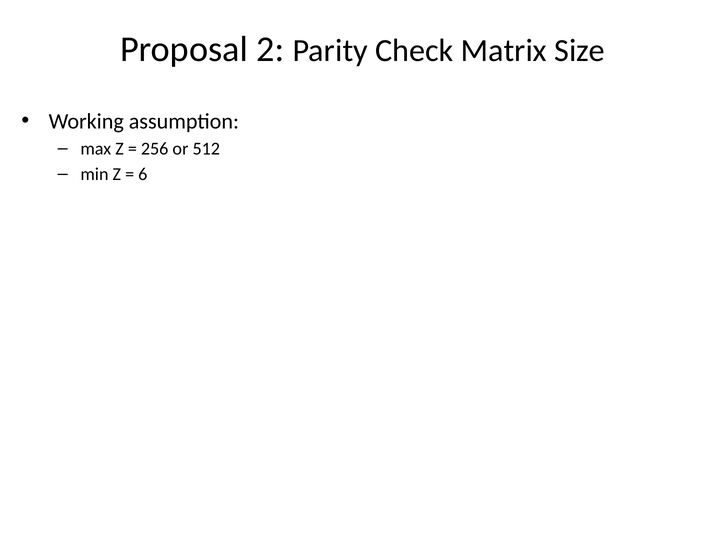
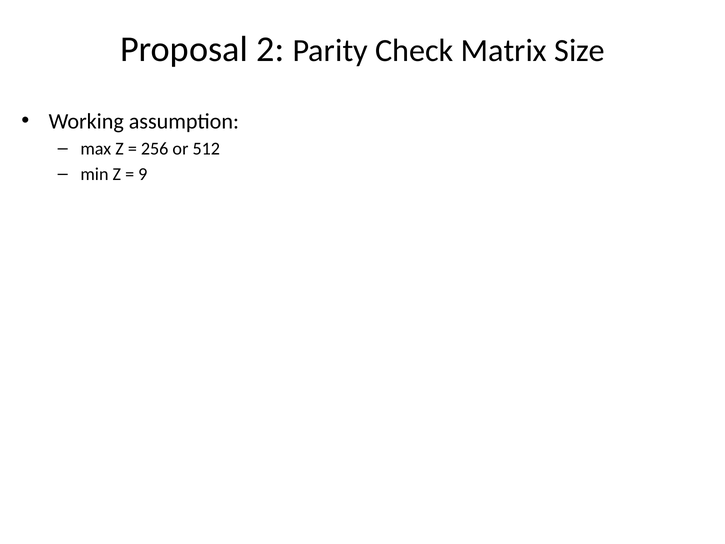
6: 6 -> 9 (143, 174)
